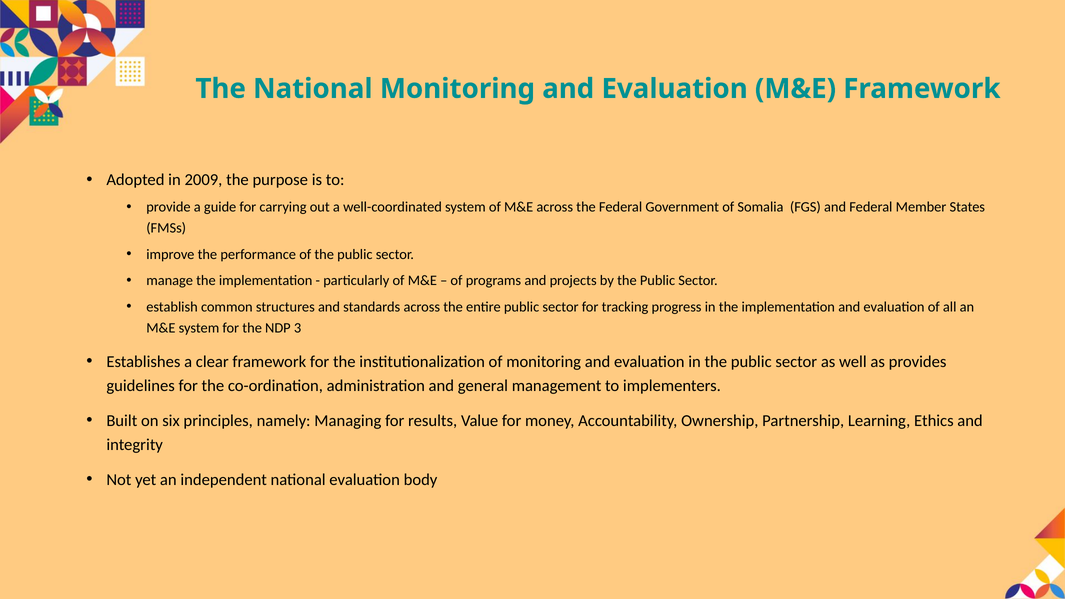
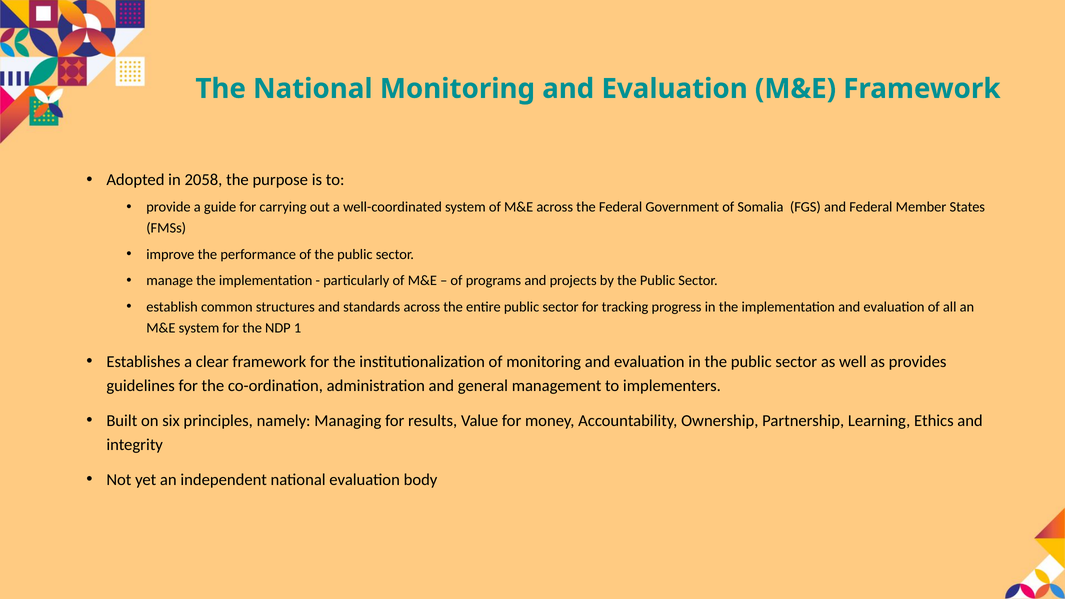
2009: 2009 -> 2058 (203, 180)
3: 3 -> 1 (298, 328)
